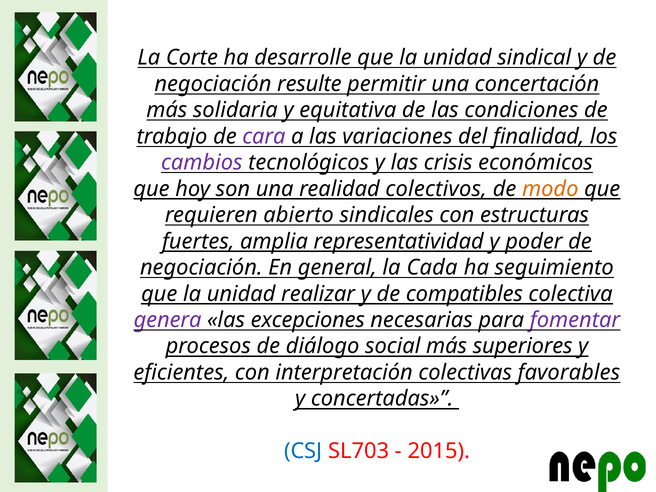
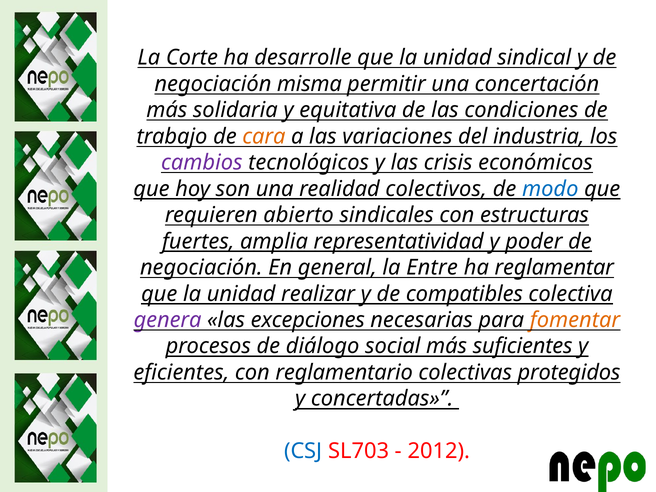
resulte: resulte -> misma (309, 84)
cara colour: purple -> orange (264, 136)
finalidad: finalidad -> industria (539, 136)
modo colour: orange -> blue (550, 189)
Cada: Cada -> Entre (432, 268)
seguimiento: seguimiento -> reglamentar (554, 268)
fomentar colour: purple -> orange (575, 320)
superiores: superiores -> suficientes (523, 346)
interpretación: interpretación -> reglamentario (344, 373)
favorables: favorables -> protegidos (569, 373)
2015: 2015 -> 2012 (439, 451)
